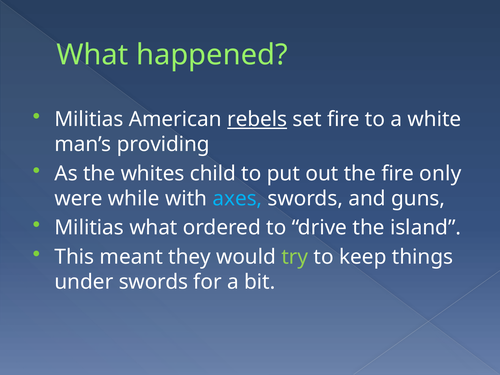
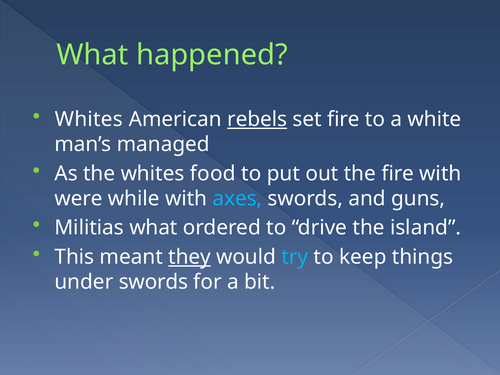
Militias: Militias -> Whites (89, 119)
providing: providing -> managed (163, 144)
child: child -> food (213, 174)
fire only: only -> with (440, 174)
they underline: none -> present (190, 257)
try colour: light green -> light blue (295, 257)
